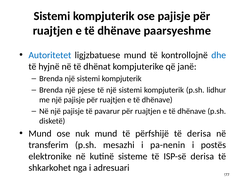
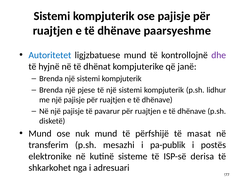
dhe colour: blue -> purple (219, 55)
të derisa: derisa -> masat (199, 134)
pa-nenin: pa-nenin -> pa-publik (168, 145)
